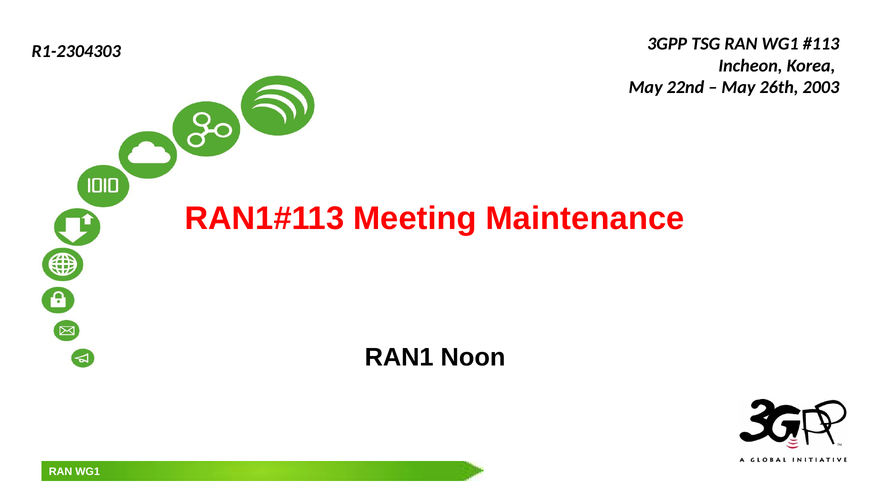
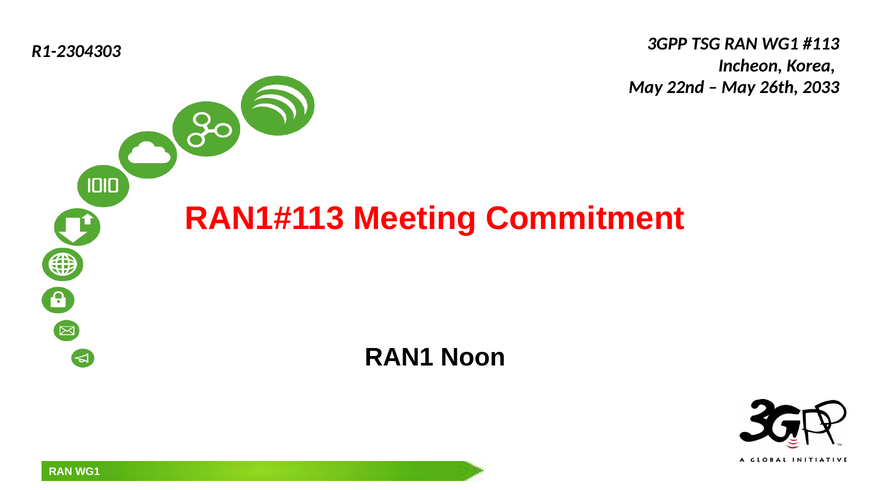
2003: 2003 -> 2033 (821, 87)
Maintenance: Maintenance -> Commitment (585, 218)
